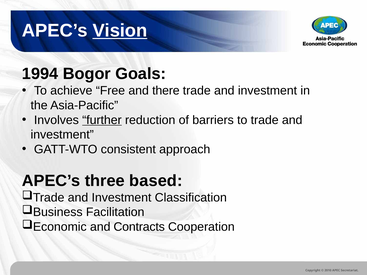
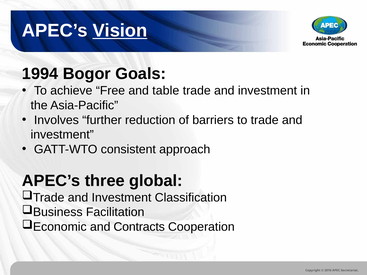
there: there -> table (166, 91)
further underline: present -> none (102, 120)
based: based -> global (156, 181)
